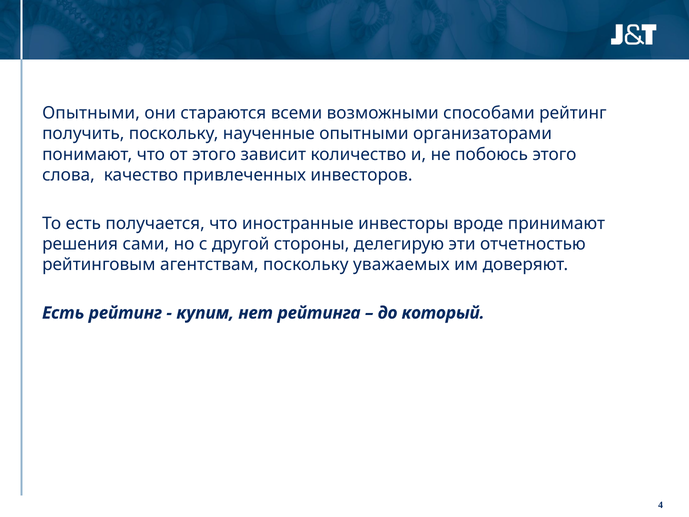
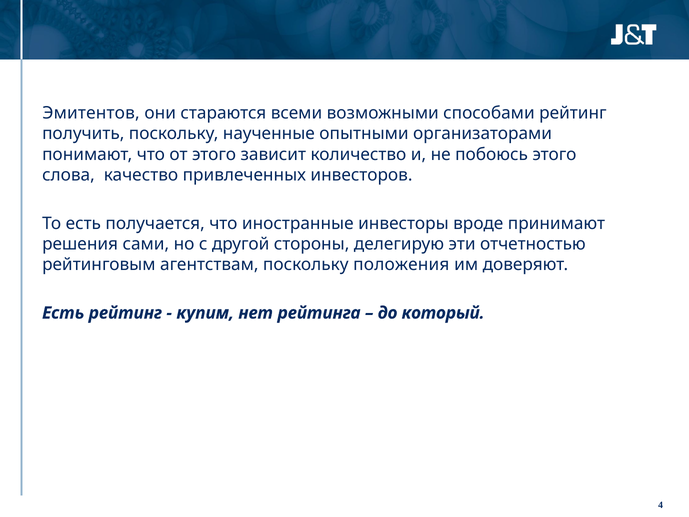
Опытными: Опытными -> Эмитентов (91, 113)
уважаемых: уважаемых -> положения (401, 265)
